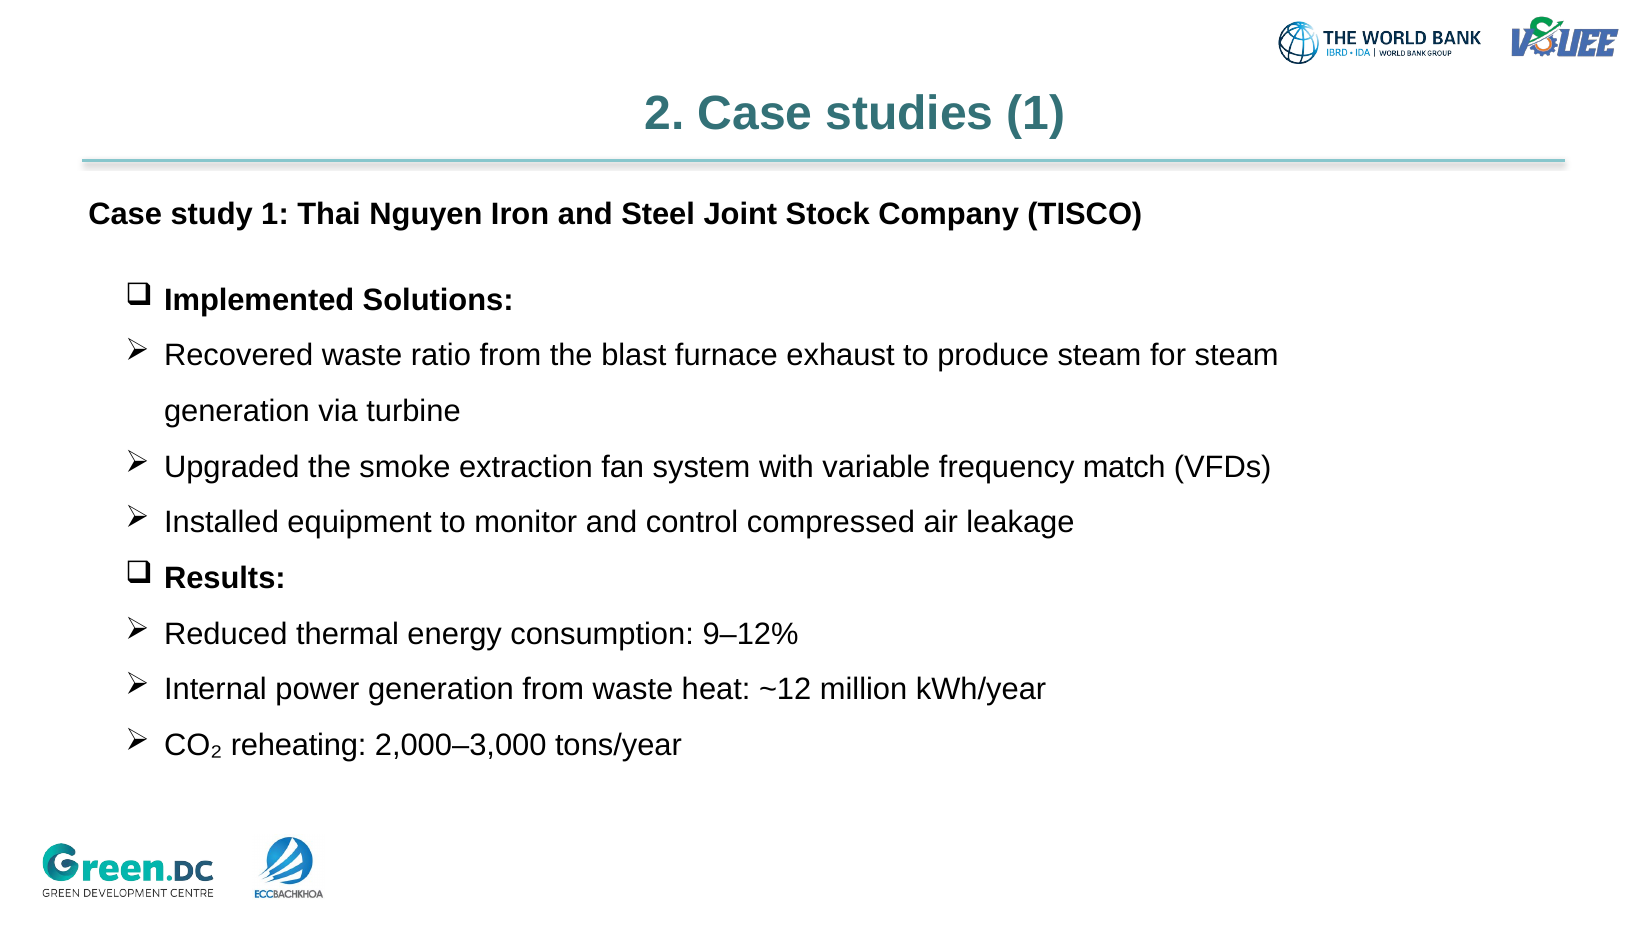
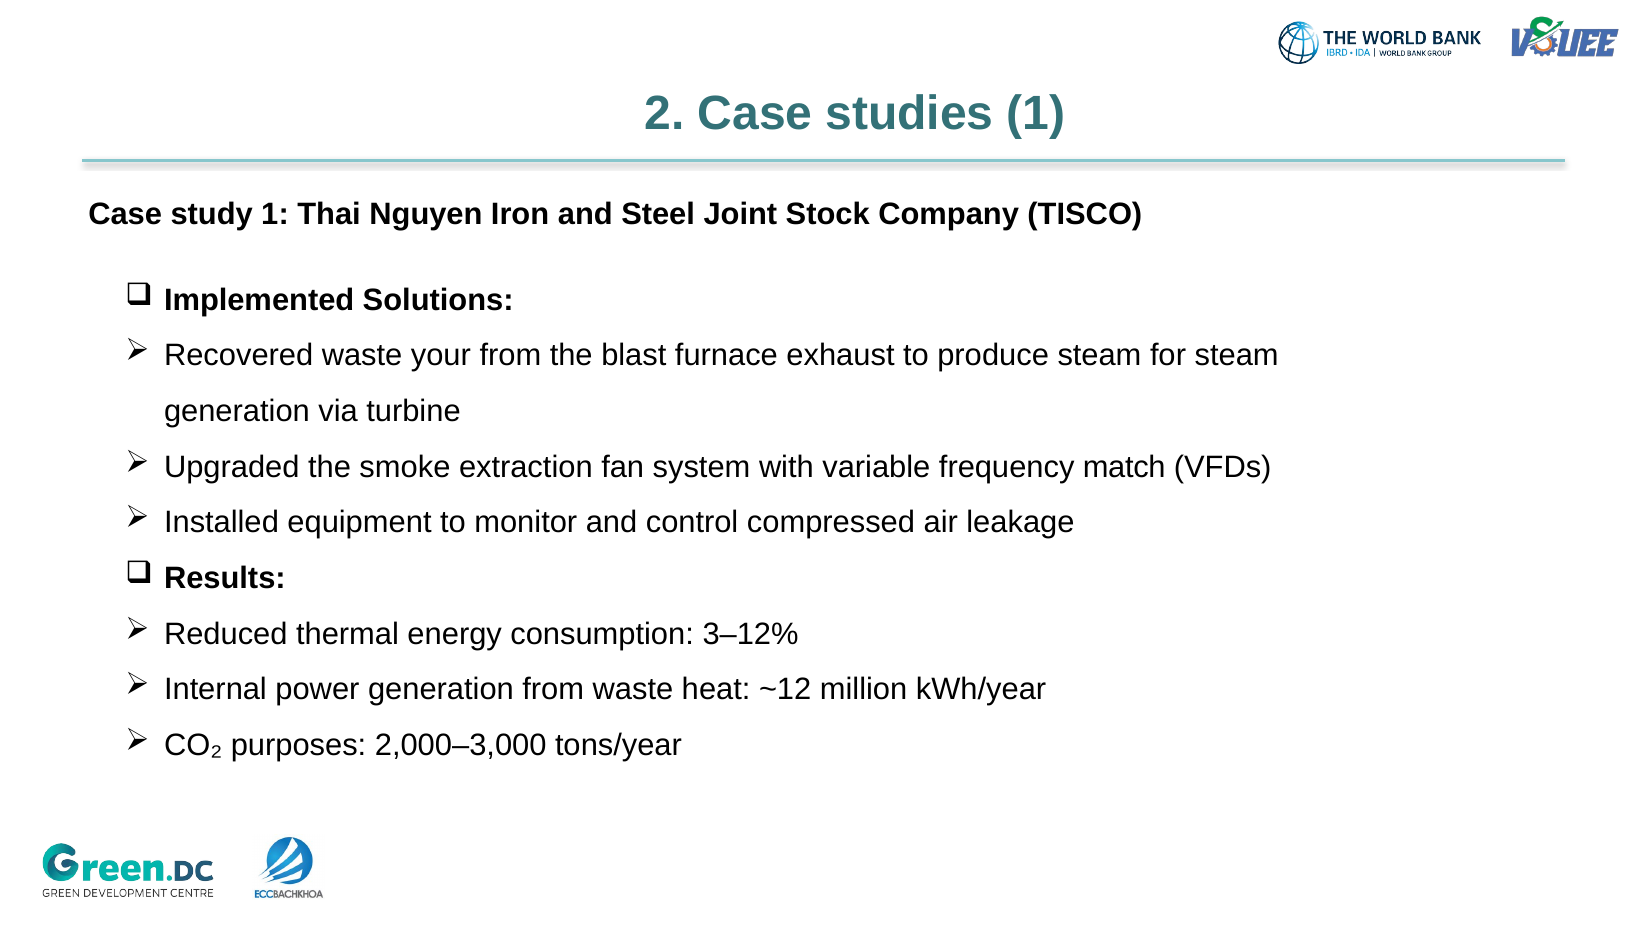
ratio: ratio -> your (441, 356)
9–12%: 9–12% -> 3–12% (751, 633)
reheating: reheating -> purposes (299, 745)
